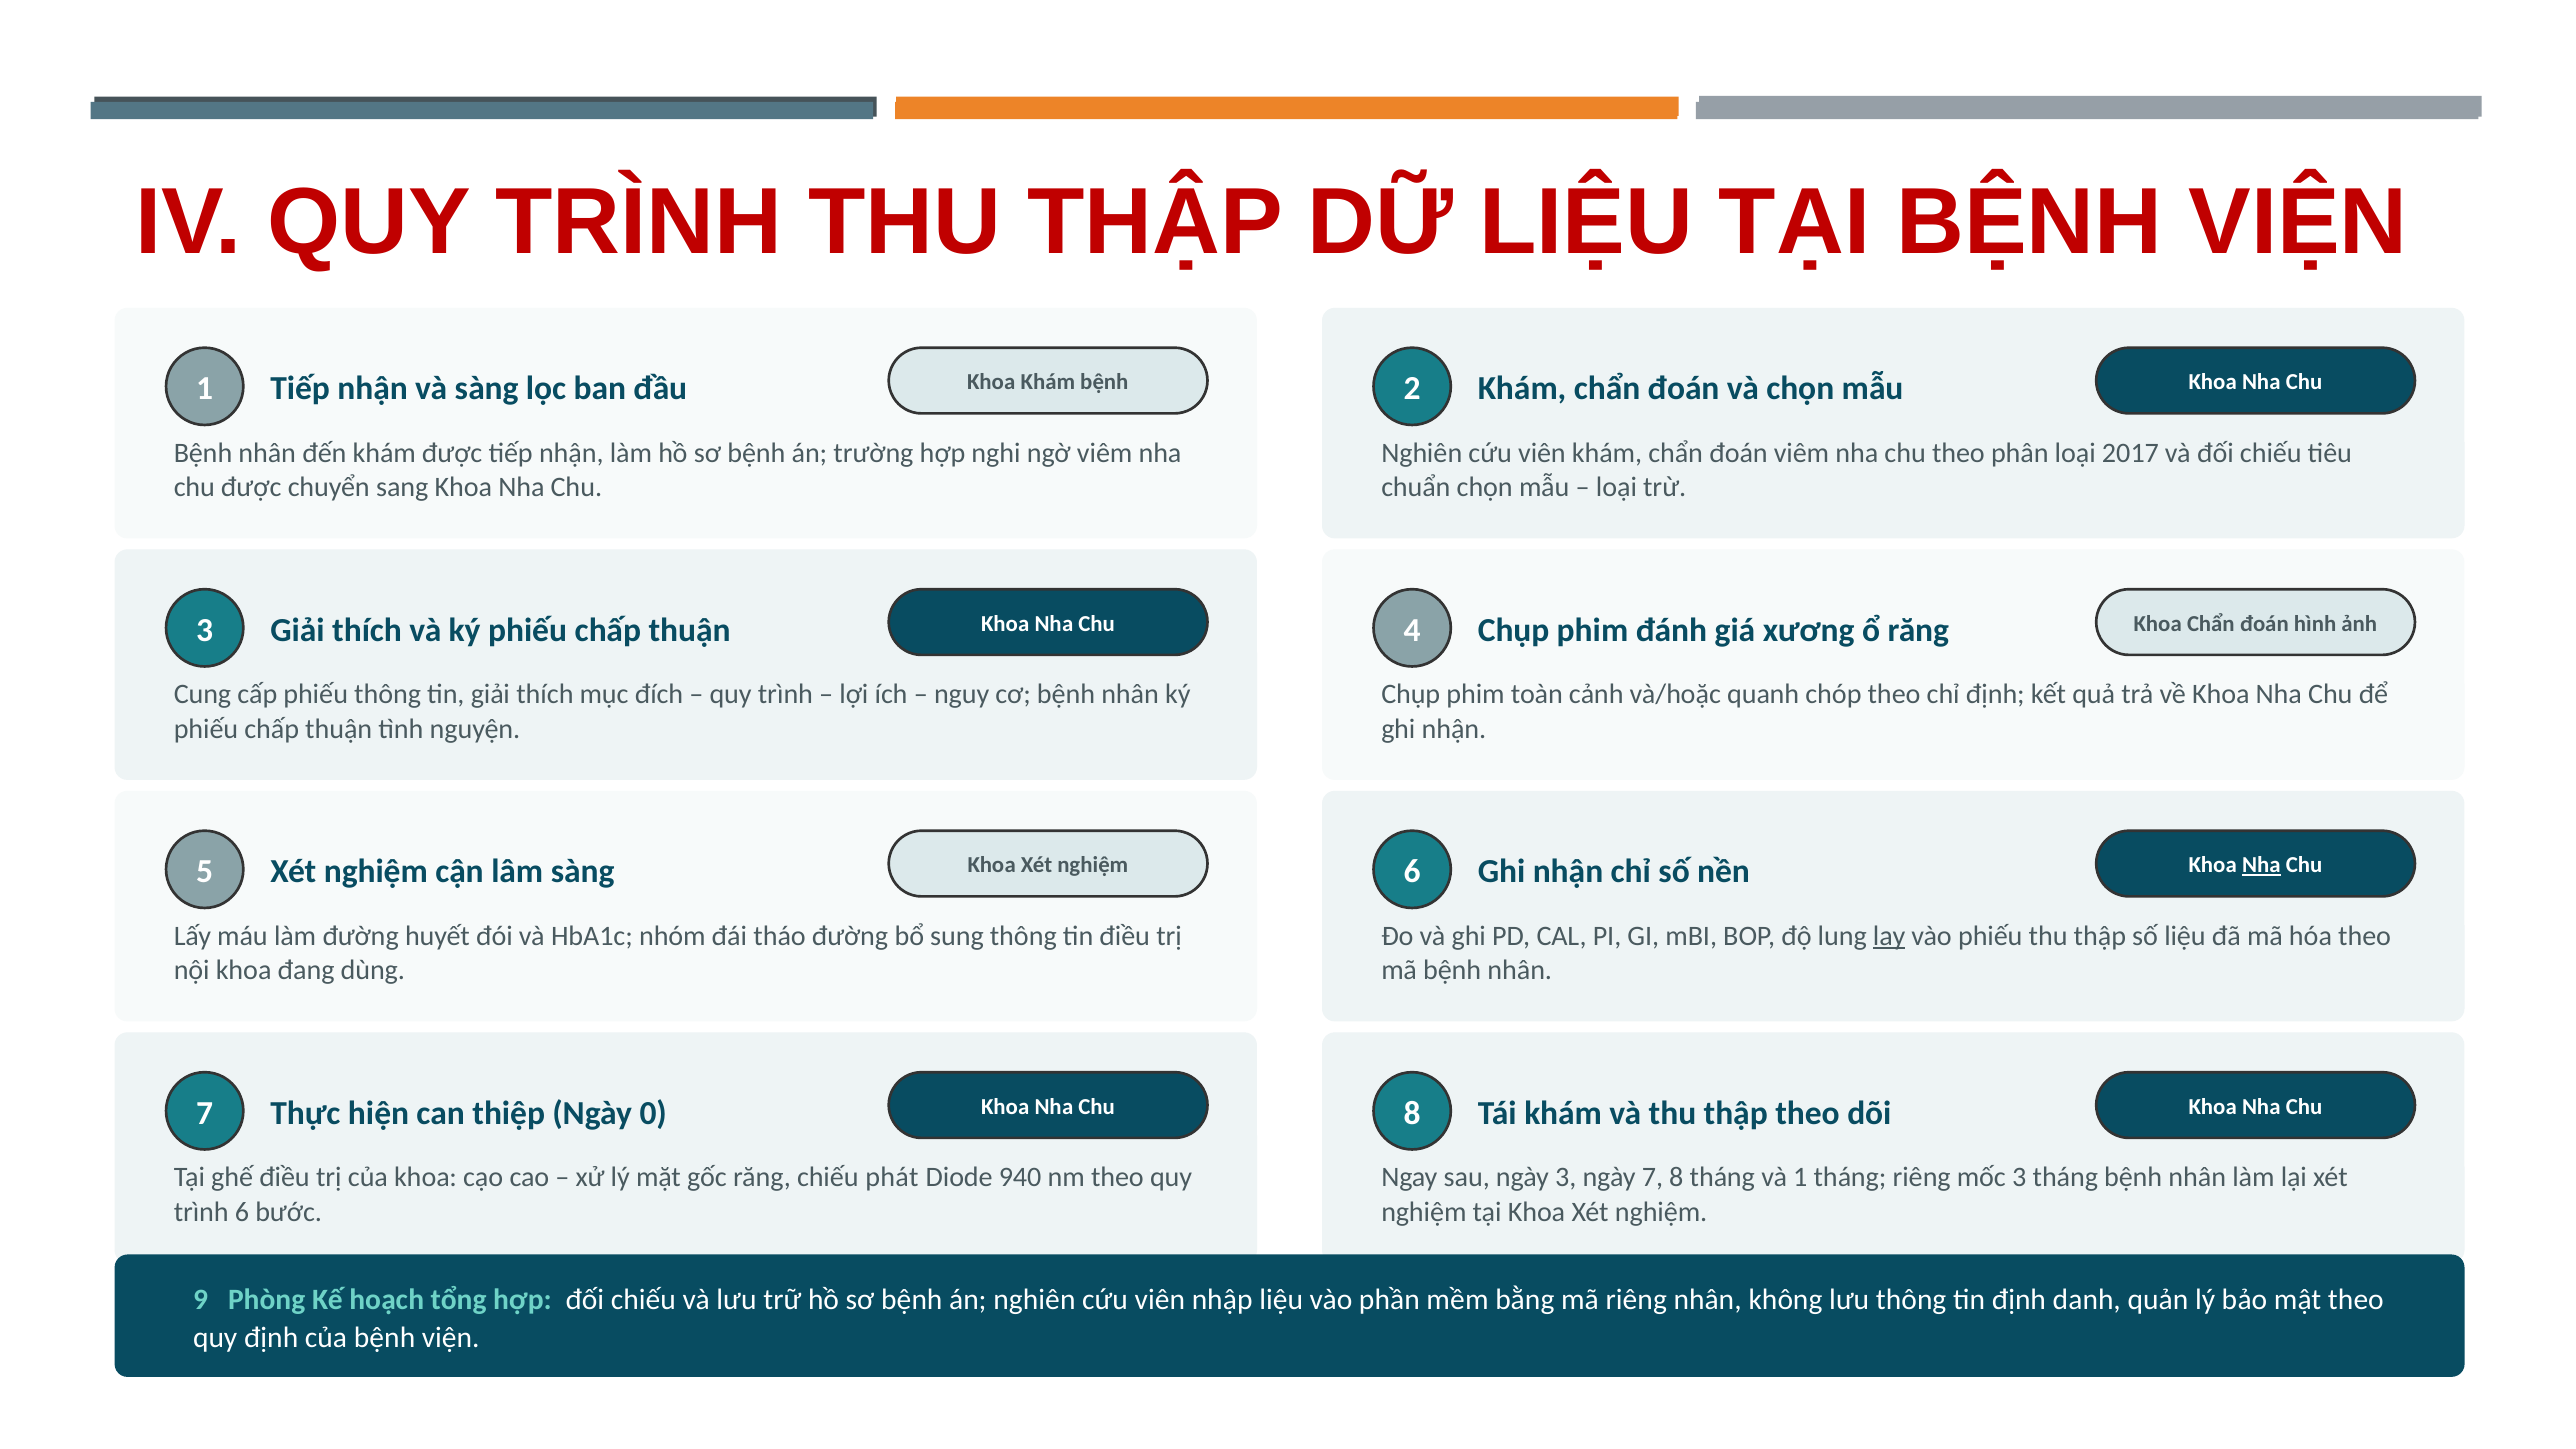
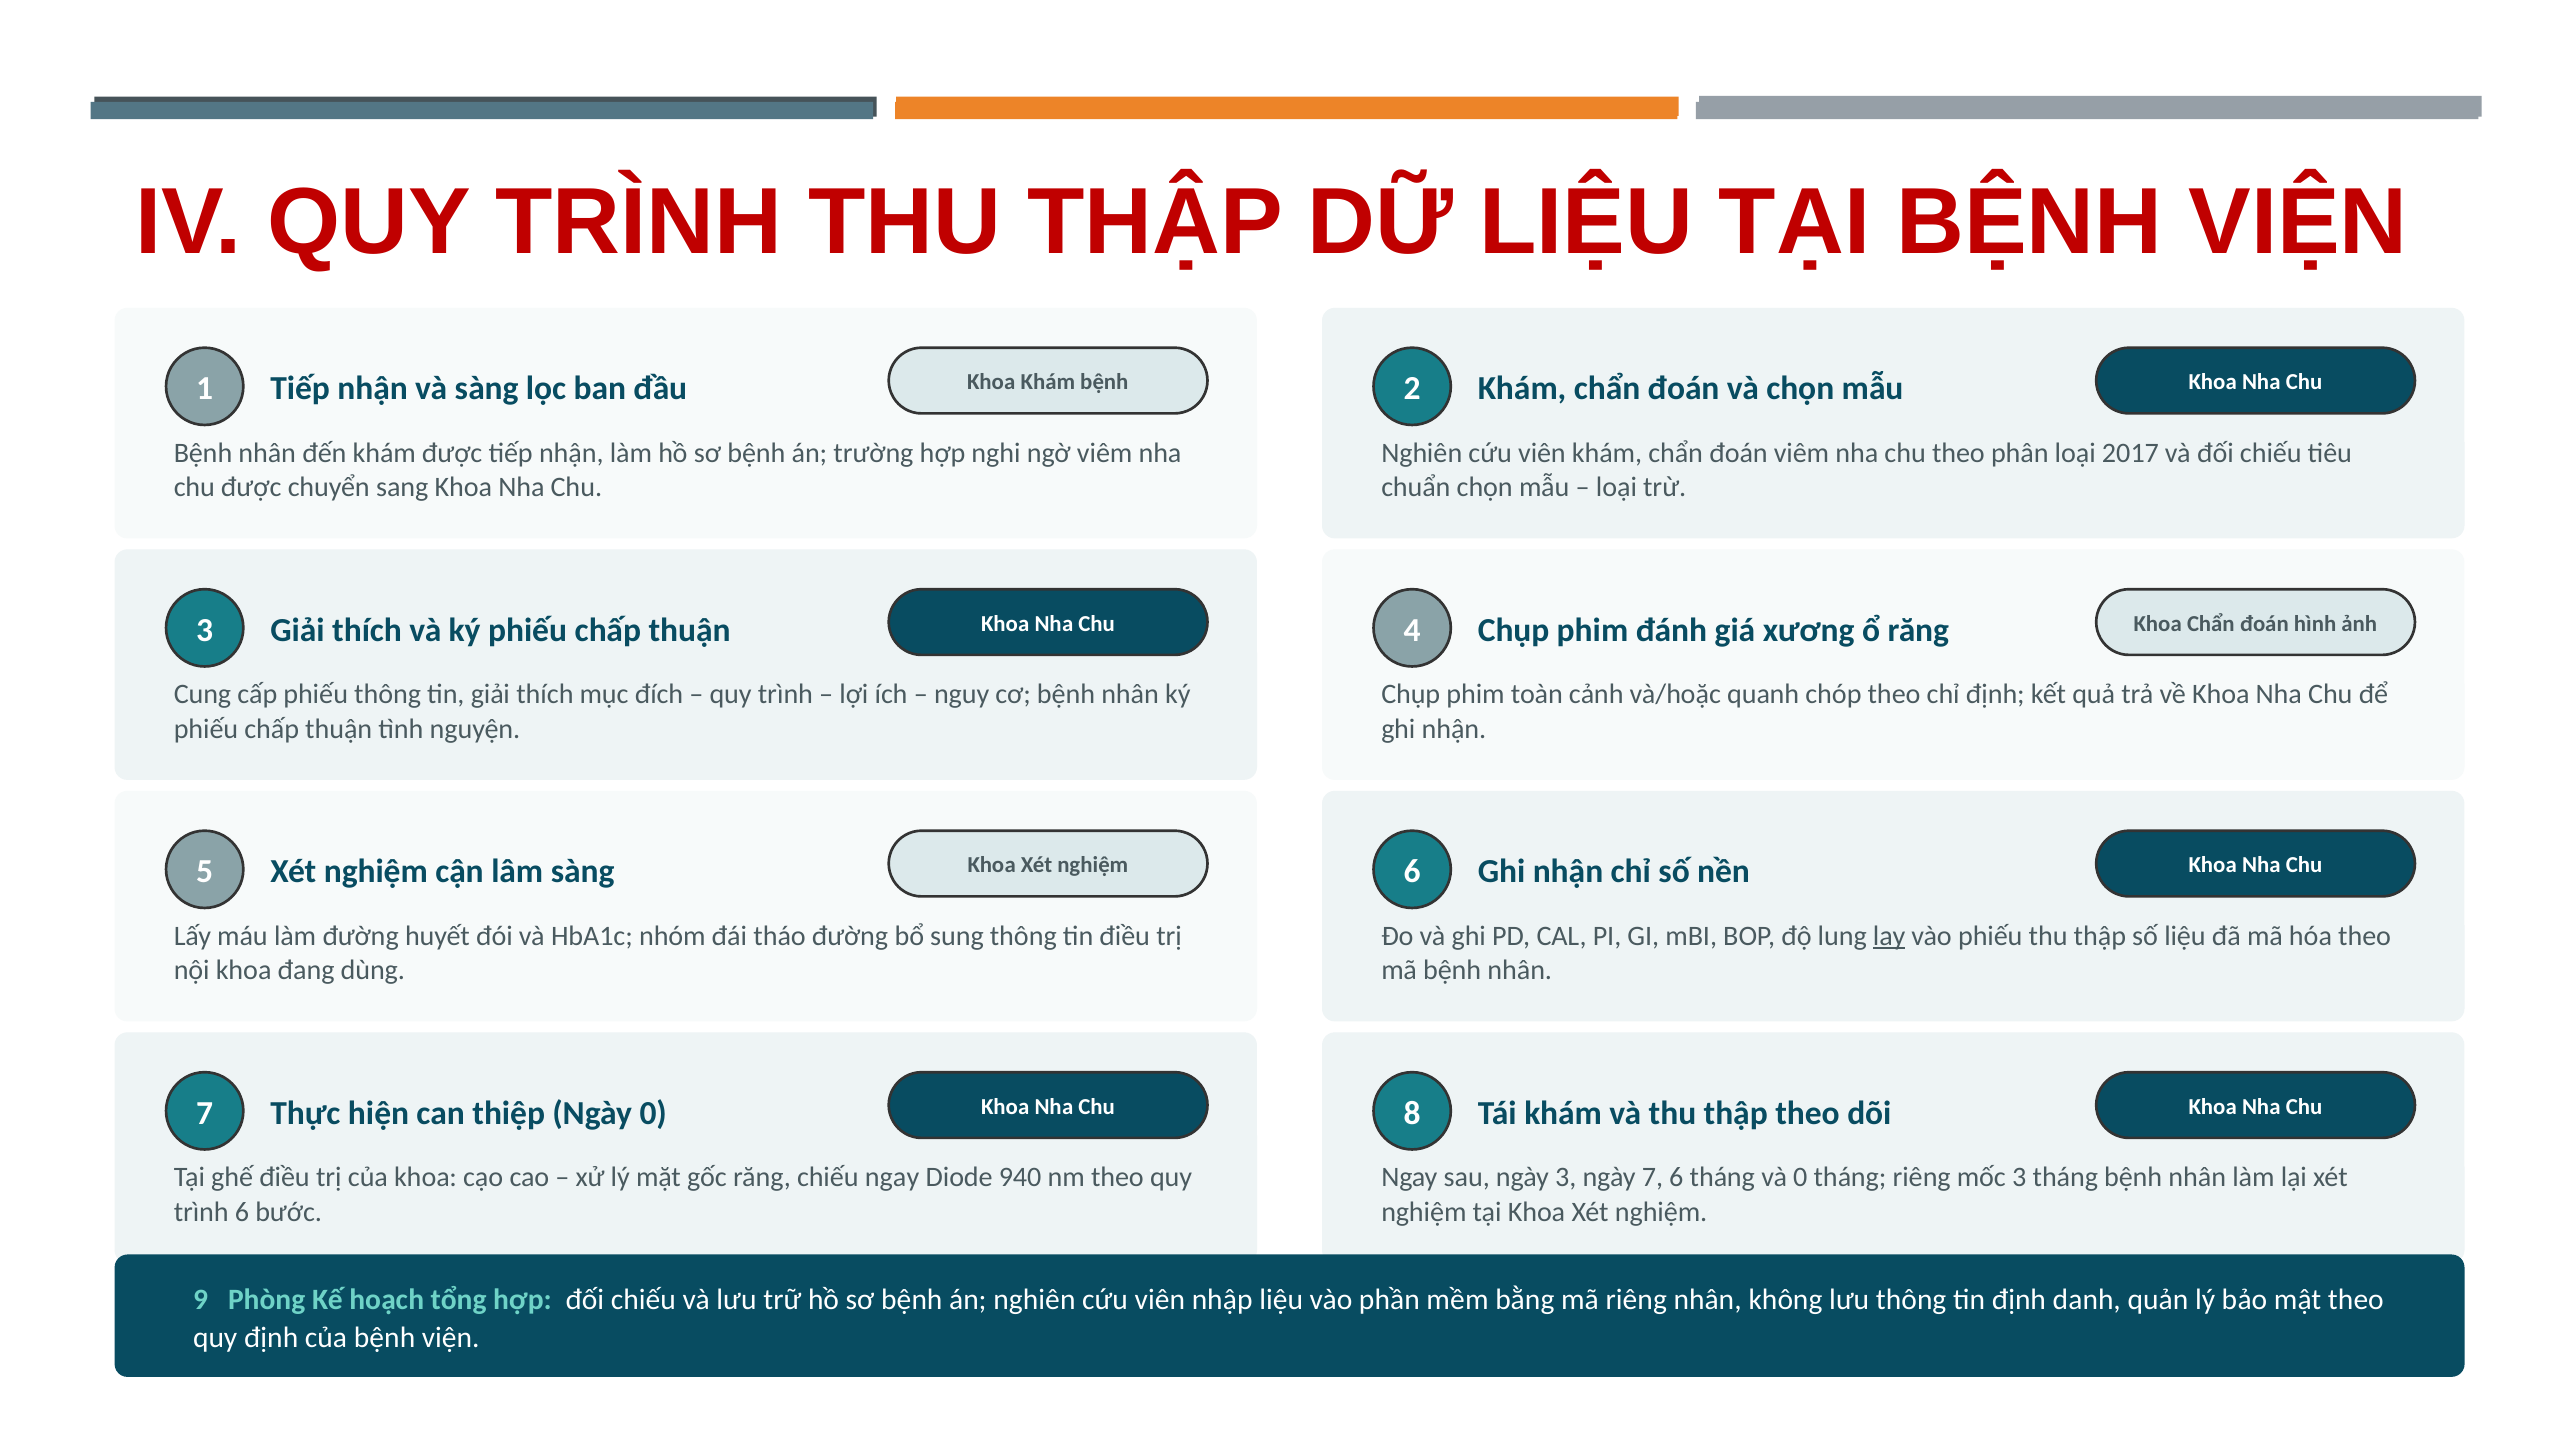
Nha underline: present -> none (2261, 865)
chiếu phát: phát -> ngay (892, 1177)
7 8: 8 -> 6 (1676, 1177)
và 1: 1 -> 0 (1800, 1177)
